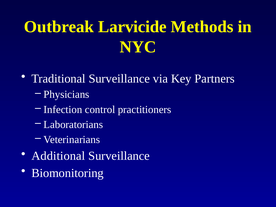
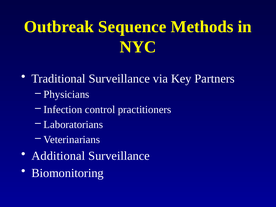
Larvicide: Larvicide -> Sequence (132, 27)
